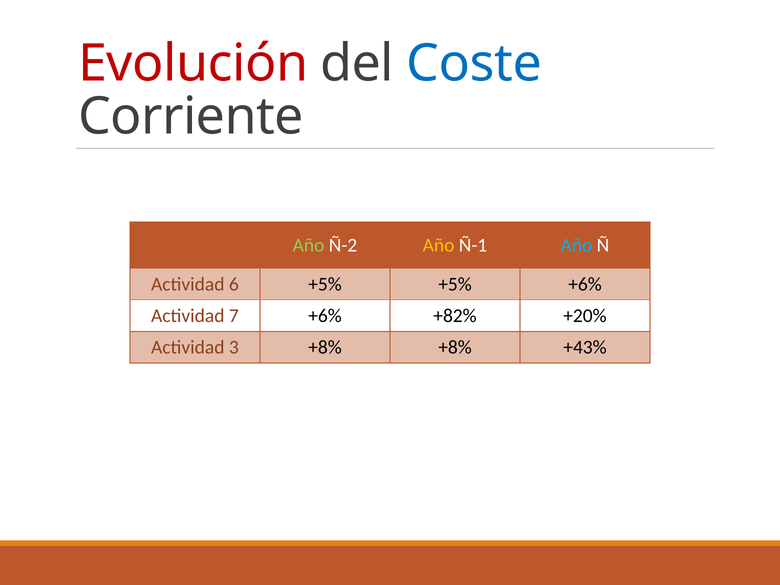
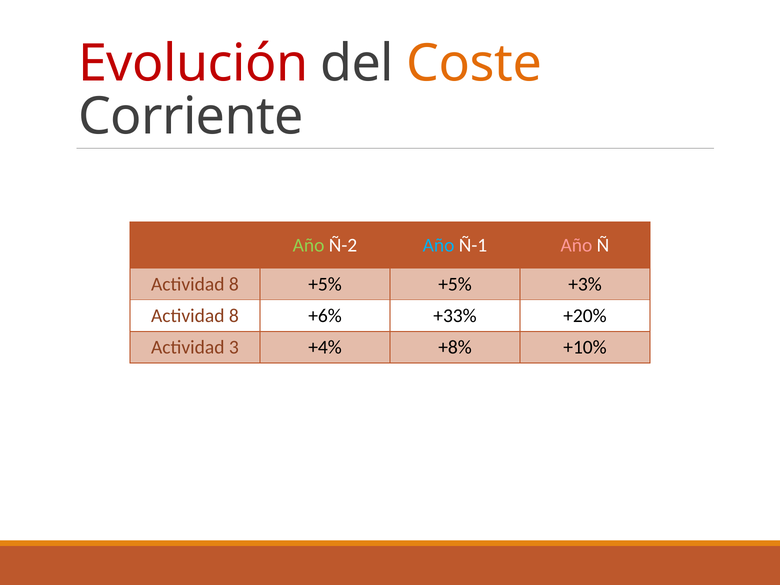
Coste colour: blue -> orange (474, 63)
Año colour: yellow -> light blue (439, 245)
Año colour: light blue -> pink (576, 245)
6: 6 -> 8 (234, 284)
+5% +6%: +6% -> +3% (585, 284)
7: 7 -> 8 (234, 316)
+82%: +82% -> +33% (455, 316)
3 +8%: +8% -> +4% (325, 347)
+43%: +43% -> +10% (585, 347)
